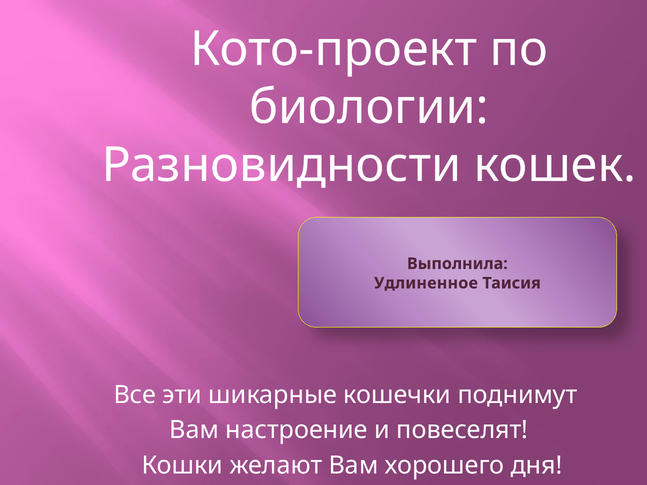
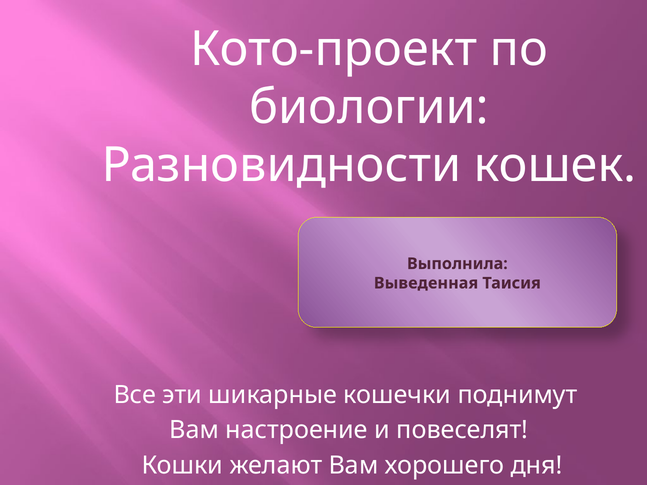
Удлиненное: Удлиненное -> Выведенная (426, 283)
